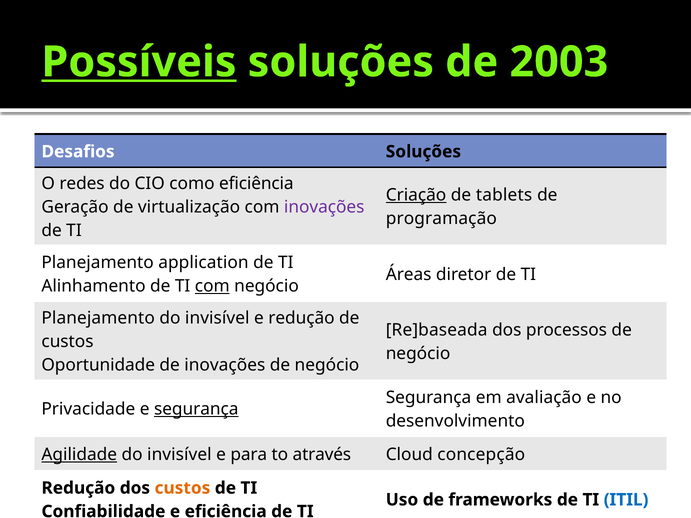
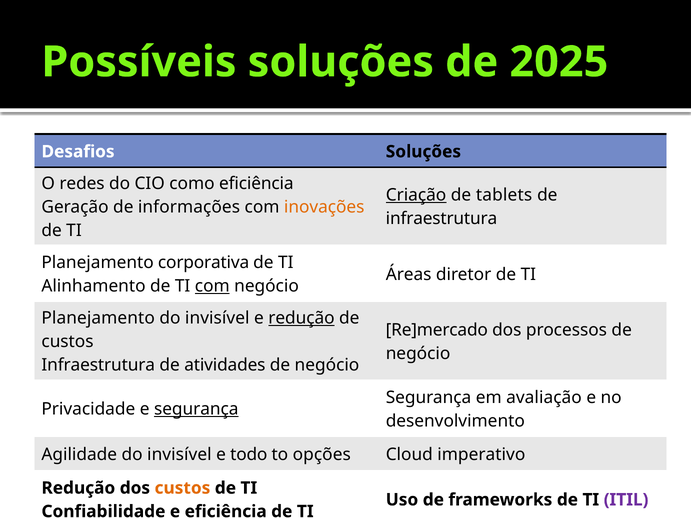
Possíveis underline: present -> none (139, 62)
2003: 2003 -> 2025 (559, 62)
virtualização: virtualização -> informações (189, 207)
inovações colour: purple -> orange (324, 207)
programação: programação -> infraestrutura (441, 219)
application: application -> corporativa (204, 263)
redução underline: none -> present (301, 318)
Re]baseada: Re]baseada -> Re]mercado (437, 330)
Oportunidade: Oportunidade -> Infraestrutura (98, 365)
de inovações: inovações -> atividades (225, 365)
Agilidade underline: present -> none (79, 455)
para: para -> todo (249, 455)
através: através -> opções (322, 455)
concepção: concepção -> imperativo (481, 455)
ITIL colour: blue -> purple (626, 500)
